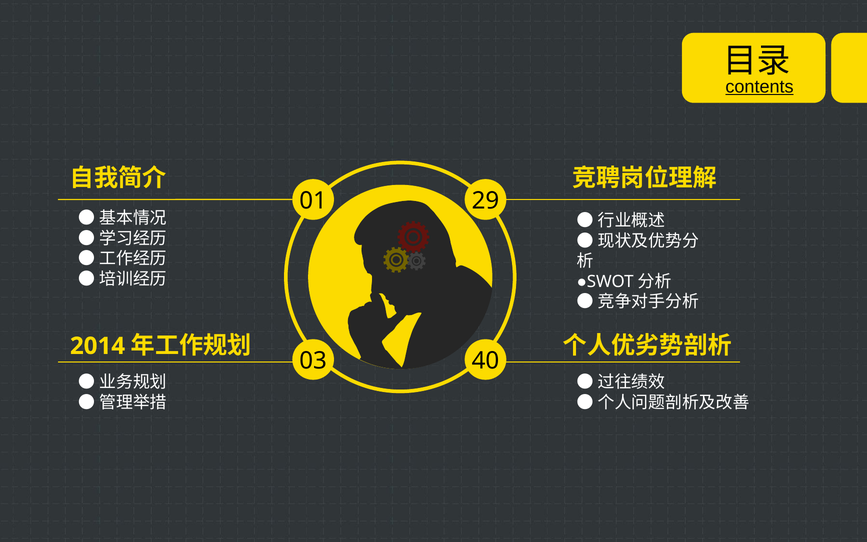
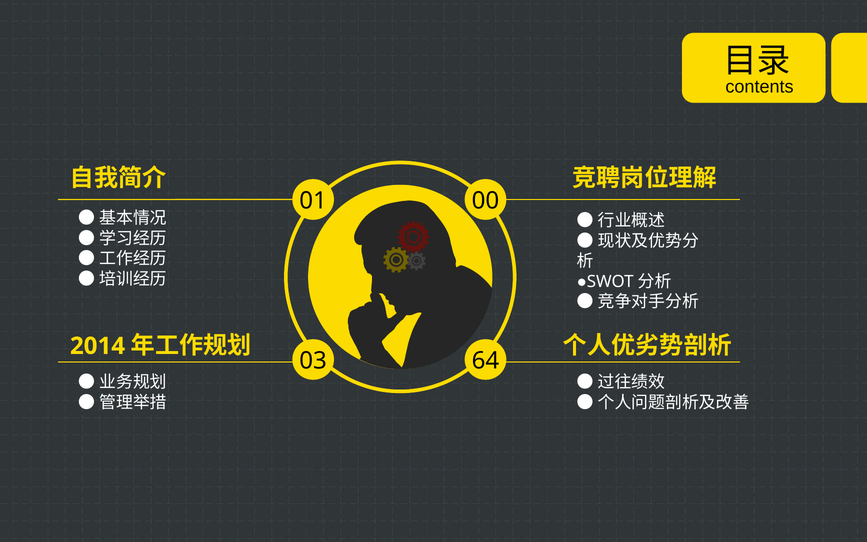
contents underline: present -> none (760, 87)
29: 29 -> 00 (485, 201)
40: 40 -> 64 (485, 361)
